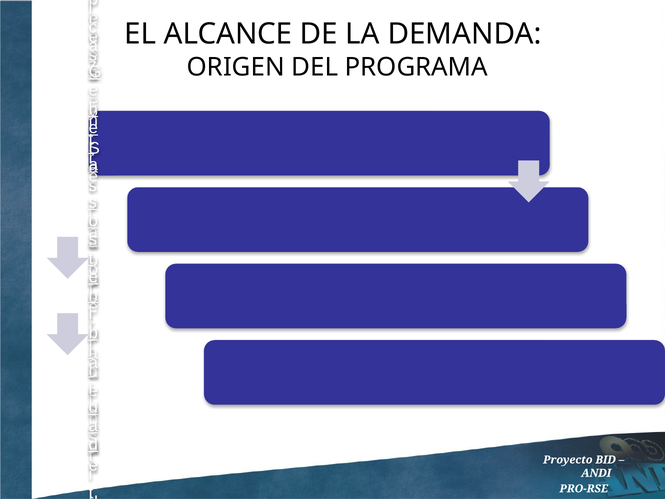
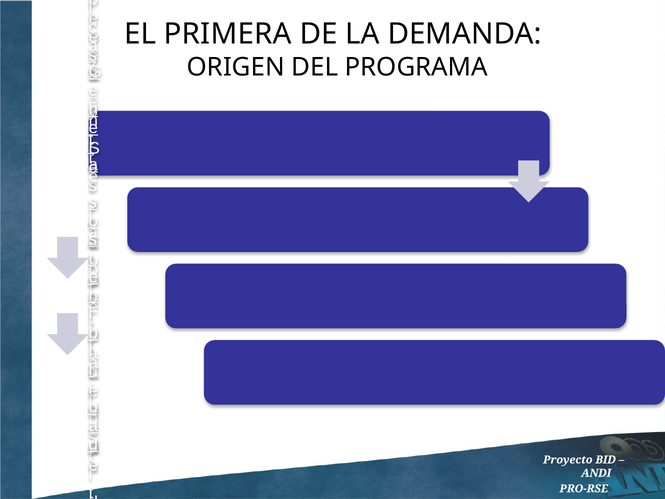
ALCANCE: ALCANCE -> PRIMERA (228, 34)
